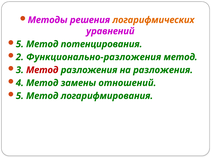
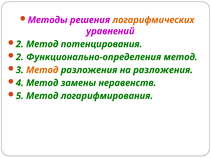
5: 5 -> 2 (20, 44)
Функционально-разложения: Функционально-разложения -> Функционально-определения (94, 57)
Метод colour: red -> orange (42, 70)
отношений: отношений -> неравенств (127, 83)
